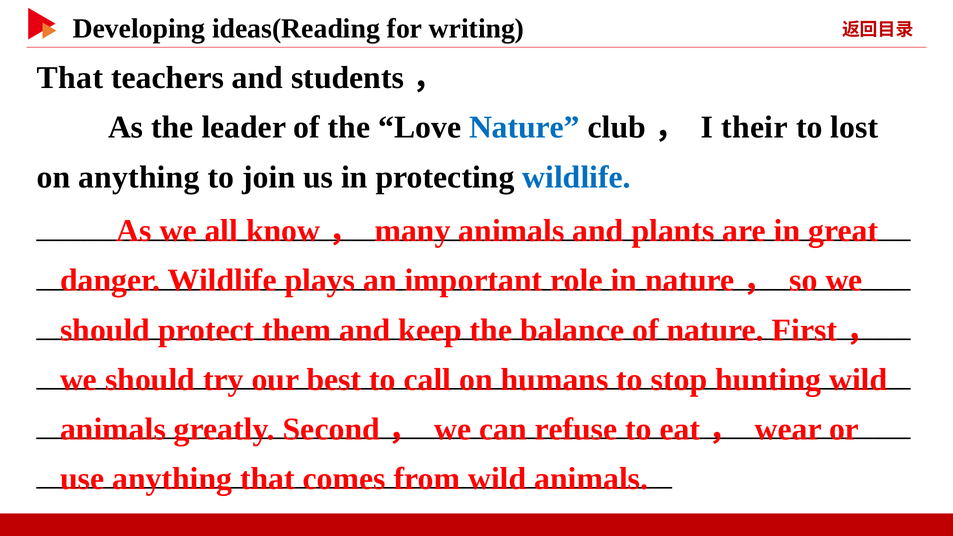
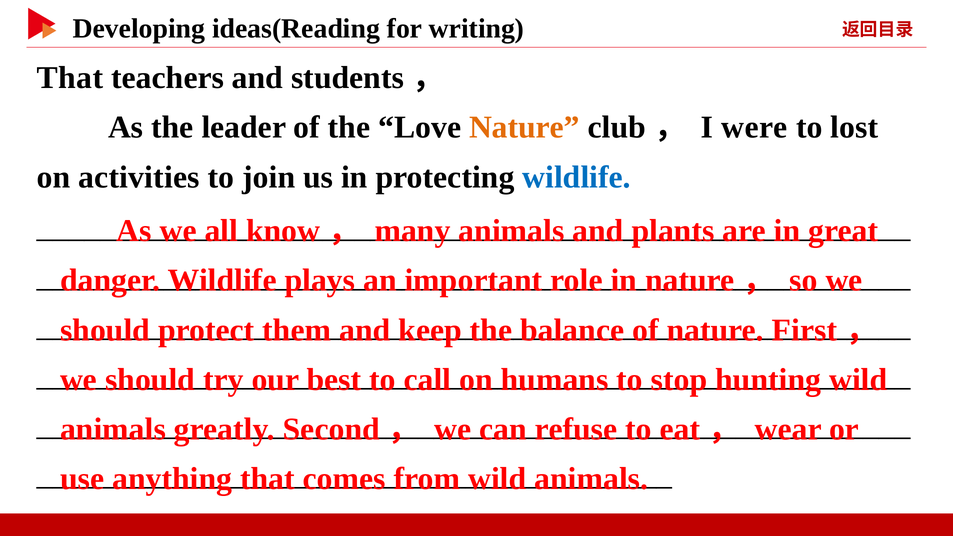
Nature colour: blue -> orange (524, 127)
their: their -> were (754, 127)
on anything: anything -> activities (139, 177)
